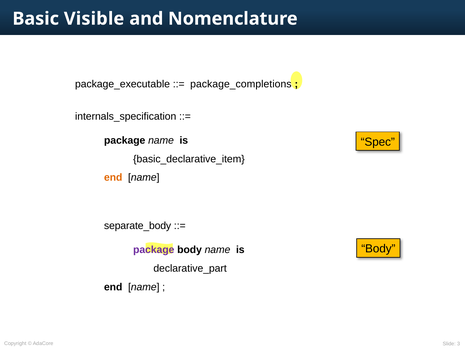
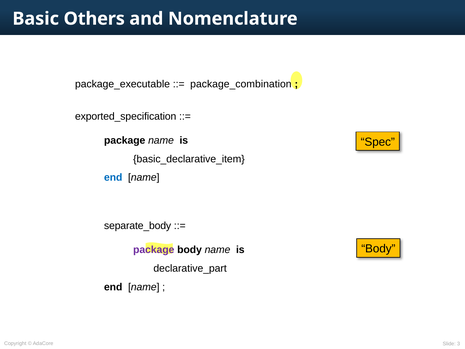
Visible: Visible -> Others (94, 19)
package_completions: package_completions -> package_combination (241, 84)
internals_specification: internals_specification -> exported_specification (126, 116)
end colour: orange -> blue (113, 177)
